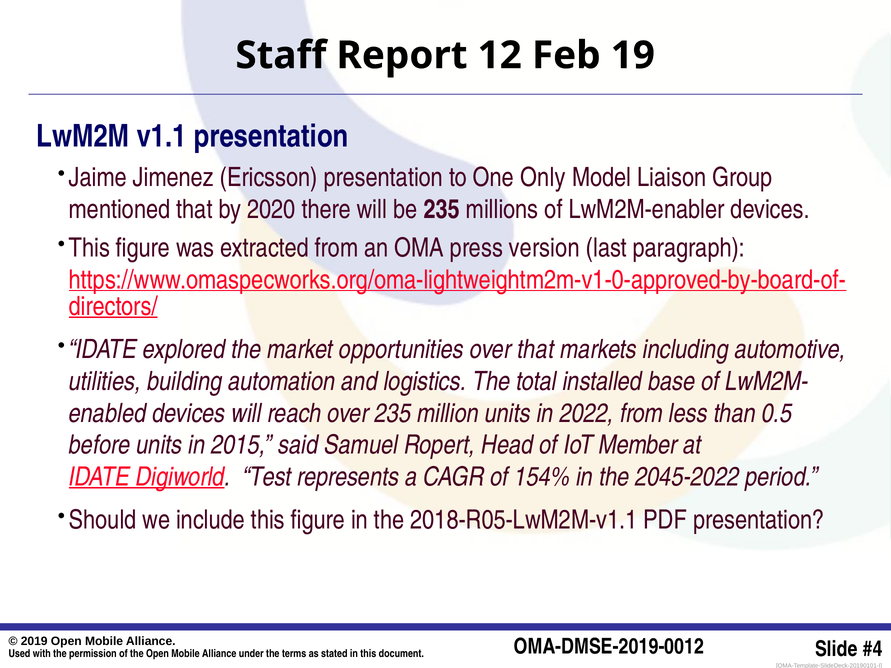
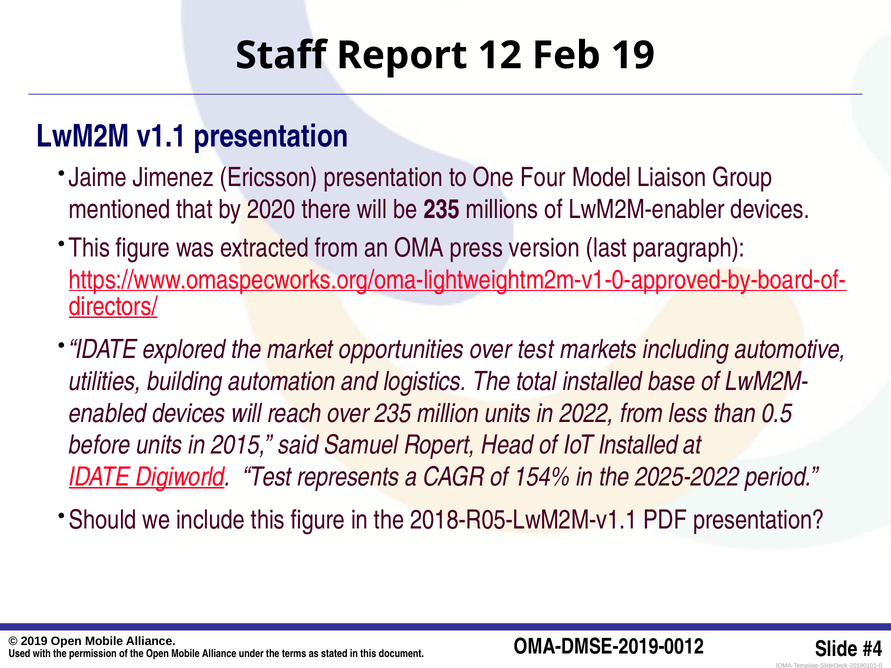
Only: Only -> Four (543, 178)
over that: that -> test (536, 350)
IoT Member: Member -> Installed (638, 445)
2045-2022: 2045-2022 -> 2025-2022 (687, 477)
